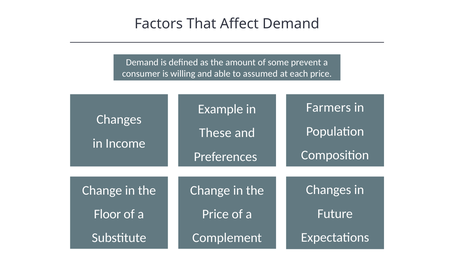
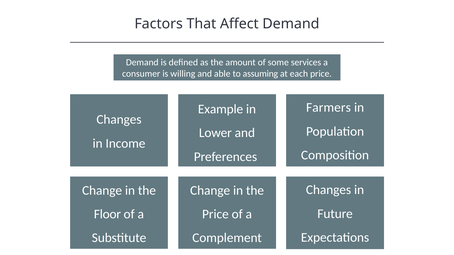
prevent: prevent -> services (306, 63)
assumed: assumed -> assuming (260, 74)
These: These -> Lower (215, 133)
